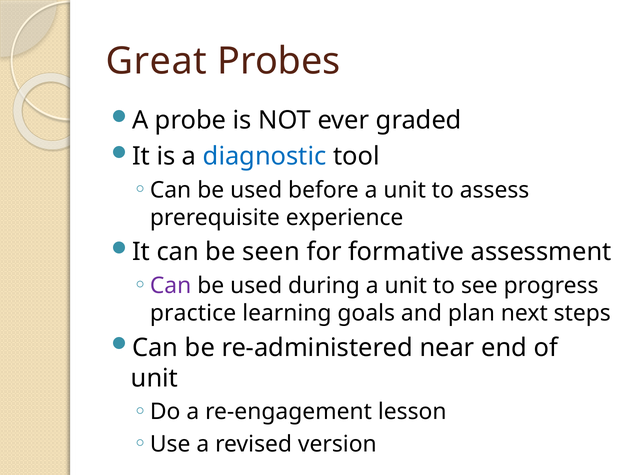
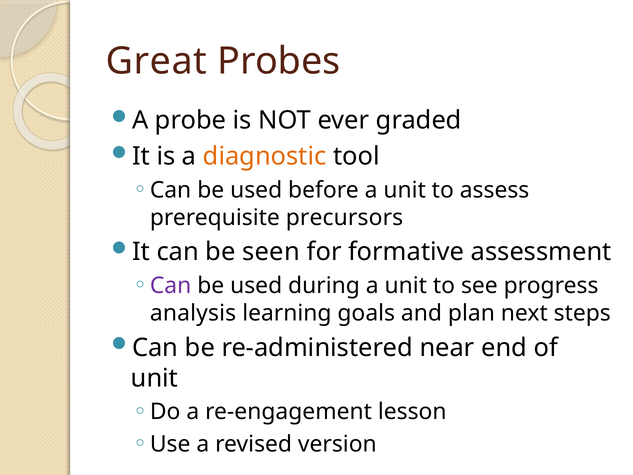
diagnostic colour: blue -> orange (265, 156)
experience: experience -> precursors (344, 217)
practice: practice -> analysis (193, 313)
